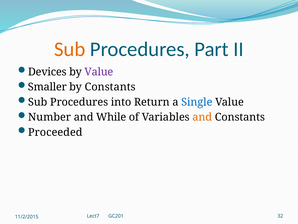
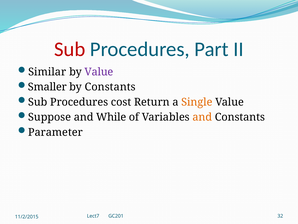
Sub colour: orange -> red (70, 49)
Devices: Devices -> Similar (47, 72)
into: into -> cost (121, 102)
Single colour: blue -> orange (197, 102)
Number: Number -> Suppose (50, 117)
Proceeded: Proceeded -> Parameter (55, 132)
